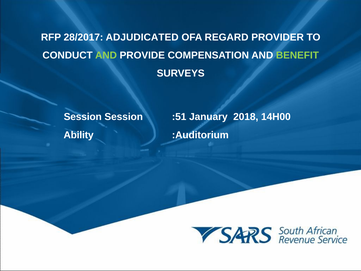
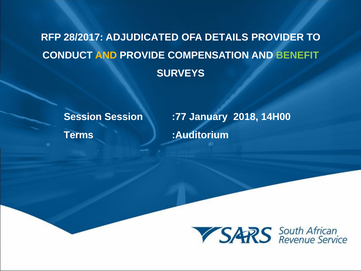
REGARD: REGARD -> DETAILS (227, 37)
AND colour: light green -> yellow (106, 55)
:51: :51 -> :77 (179, 117)
Ability: Ability -> Terms (79, 135)
